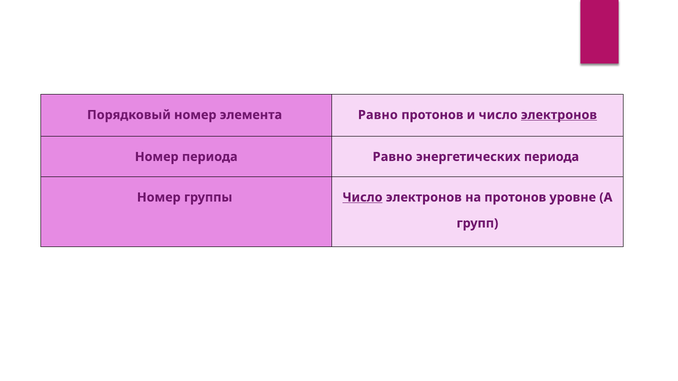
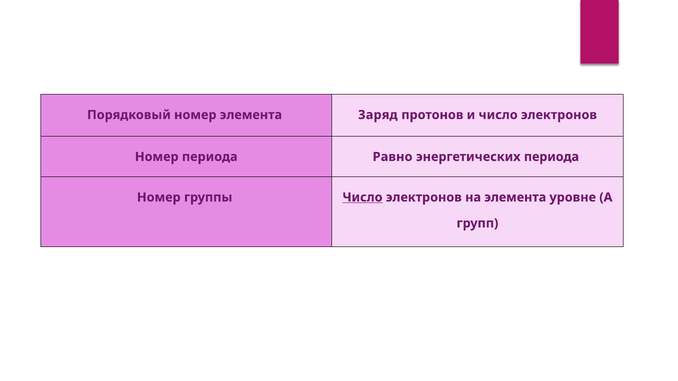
элемента Равно: Равно -> Заряд (378, 115)
электронов underline: present -> none (559, 115)
на протонов: протонов -> элемента (515, 198)
